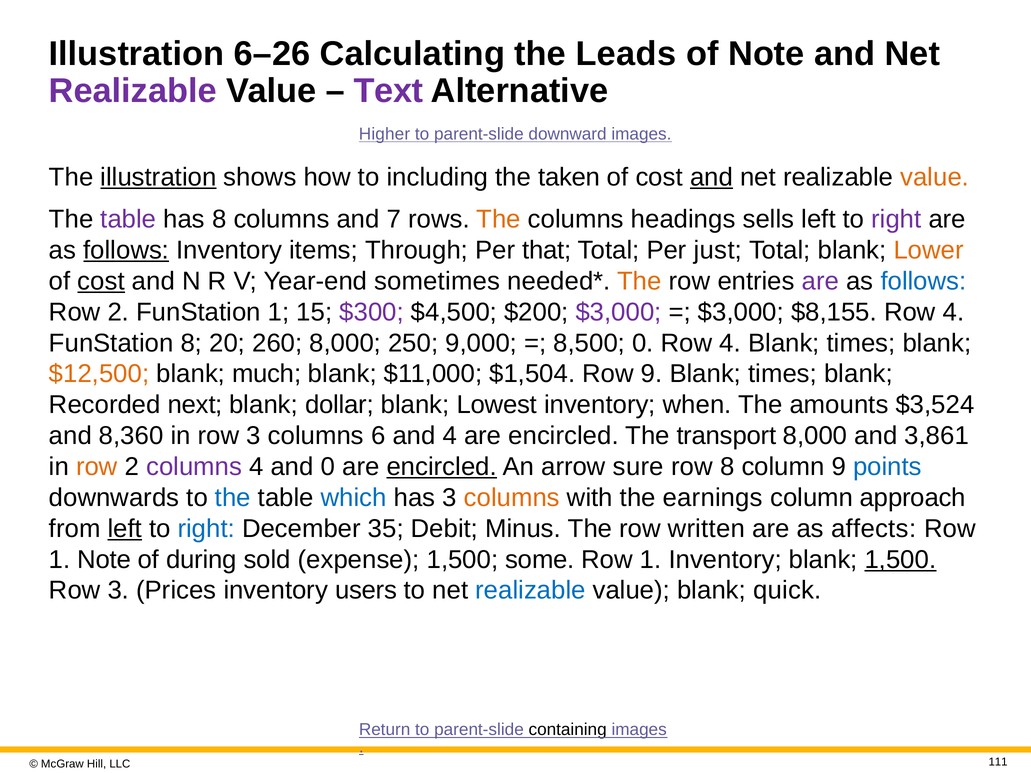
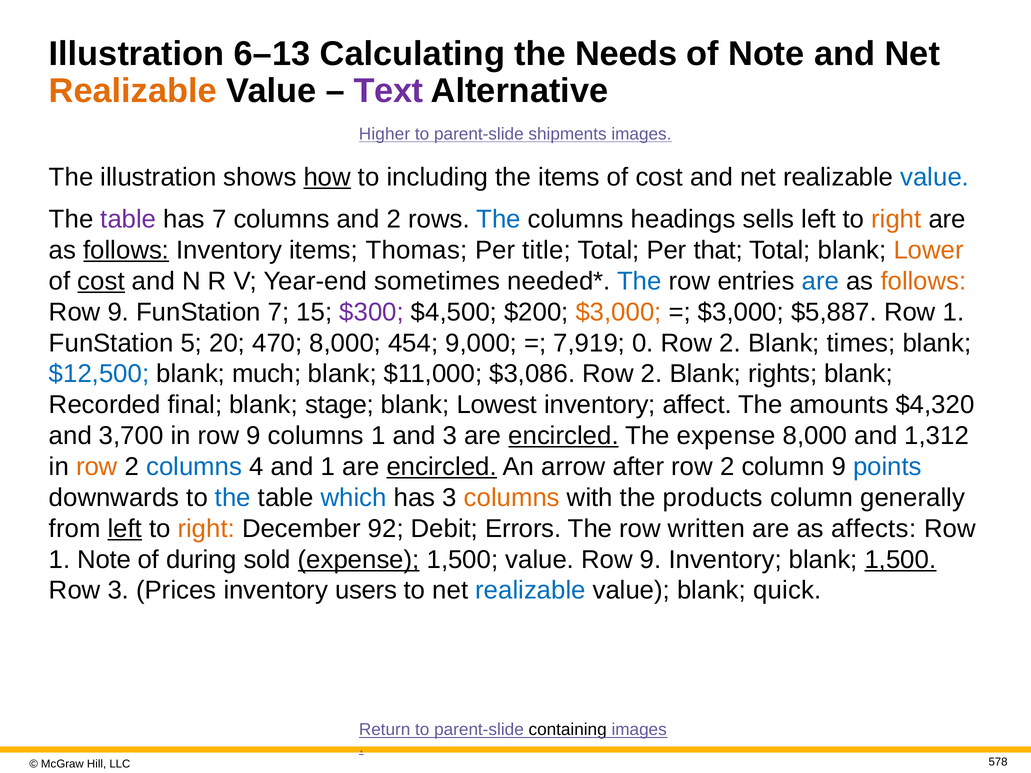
6–26: 6–26 -> 6–13 (272, 54)
Leads: Leads -> Needs (626, 54)
Realizable colour: purple -> orange (133, 91)
downward: downward -> shipments (568, 134)
illustration underline: present -> none (158, 177)
how underline: none -> present (327, 177)
the taken: taken -> items (569, 177)
and underline: present -> none (711, 177)
value colour: orange -> blue (935, 177)
has 8: 8 -> 7 (219, 219)
and 7: 7 -> 2 (394, 219)
The colour: orange -> blue (499, 219)
right colour: purple -> orange (896, 219)
Through: Through -> Thomas (416, 250)
that: that -> title (547, 250)
just: just -> that (718, 250)
The colour: orange -> blue (639, 281)
are colour: purple -> blue (820, 281)
follows colour: blue -> orange (923, 281)
2: 2 -> 9 (118, 312)
FunStation 1: 1 -> 7 (279, 312)
$3,000 colour: purple -> orange (619, 312)
$8,155: $8,155 -> $5,887 (834, 312)
4: 4 -> 1 (953, 312)
FunStation 8: 8 -> 5 (191, 343)
260: 260 -> 470 (277, 343)
250: 250 -> 454 (413, 343)
8,500: 8,500 -> 7,919 (589, 343)
0 Row 4: 4 -> 2 (730, 343)
$12,500 colour: orange -> blue (99, 374)
$1,504: $1,504 -> $3,086 (532, 374)
9: 9 -> 2 (652, 374)
times: times -> rights (783, 374)
next: next -> final (195, 405)
dollar: dollar -> stage (340, 405)
when: when -> affect (697, 405)
$3,524: $3,524 -> $4,320 (935, 405)
8,360: 8,360 -> 3,700 (131, 436)
in row 3: 3 -> 9 (254, 436)
columns 6: 6 -> 1 (378, 436)
and 4: 4 -> 3 (450, 436)
encircled underline: none -> present (564, 436)
The transport: transport -> expense (726, 436)
3,861: 3,861 -> 1,312 (937, 436)
columns colour: purple -> blue (194, 467)
and 0: 0 -> 1 (328, 467)
sure: sure -> after (638, 467)
8: 8 -> 2 (727, 467)
earnings: earnings -> products (713, 498)
approach: approach -> generally (913, 498)
right colour: blue -> orange (206, 529)
35: 35 -> 92 (386, 529)
Minus: Minus -> Errors (523, 529)
expense underline: none -> present (359, 560)
1,500 some: some -> value (540, 560)
1: 1 -> 9 (651, 560)
111: 111 -> 578 (998, 762)
